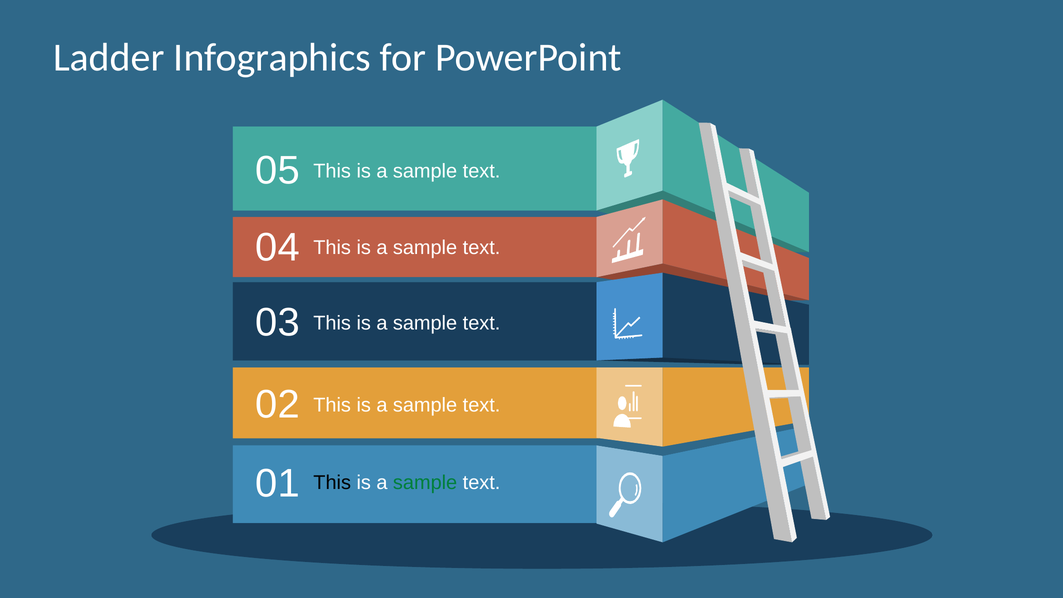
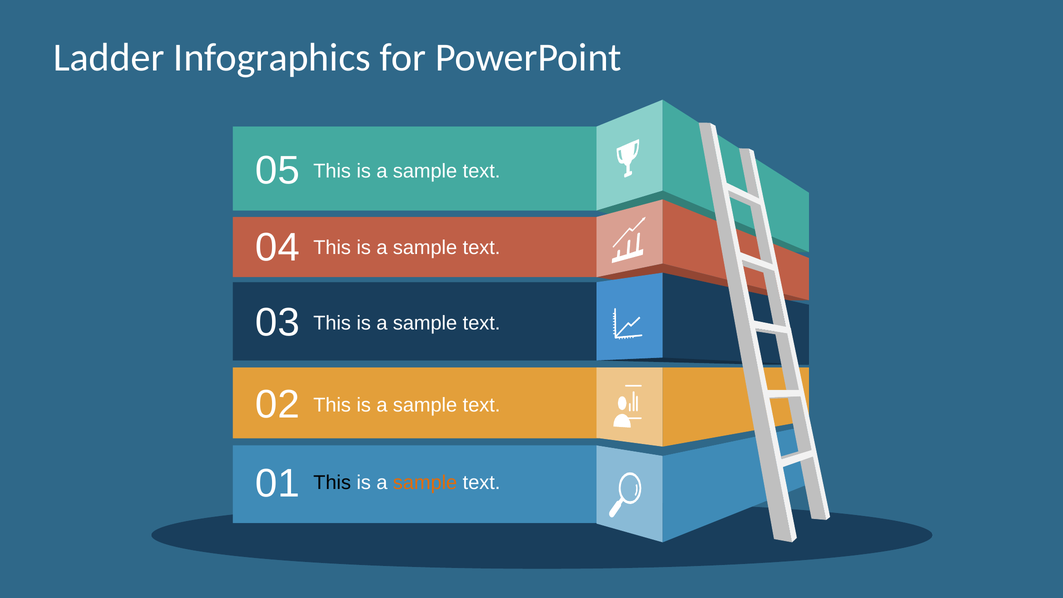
sample colour: green -> orange (425, 483)
